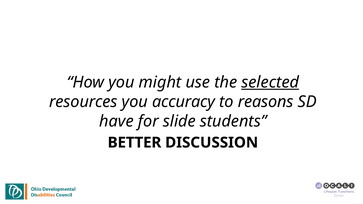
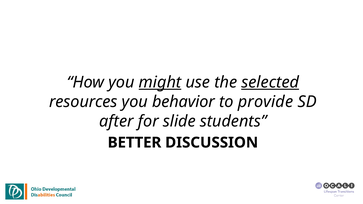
might underline: none -> present (160, 82)
accuracy: accuracy -> behavior (183, 102)
reasons: reasons -> provide (265, 102)
have: have -> after (116, 121)
